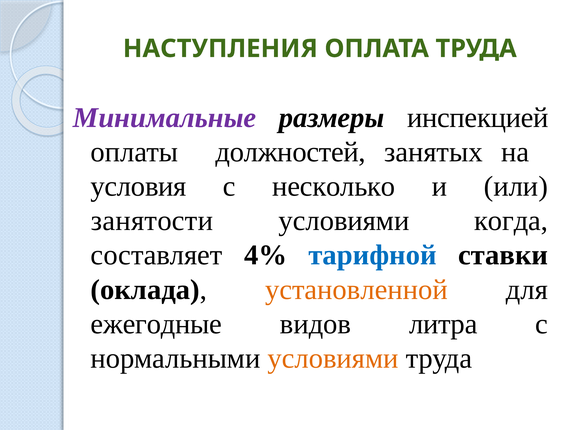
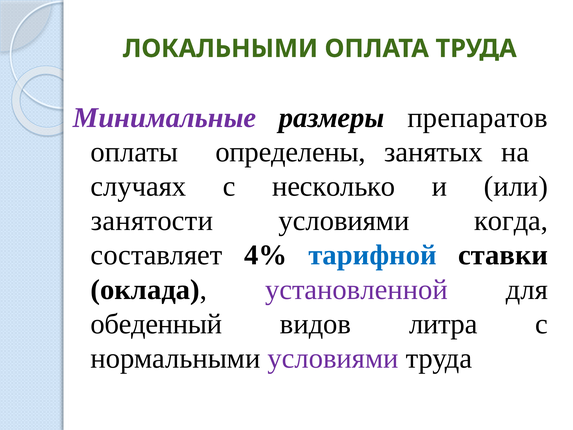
НАСТУПЛЕНИЯ: НАСТУПЛЕНИЯ -> ЛОКАЛЬНЫМИ (220, 49)
инспекцией: инспекцией -> препаратов (478, 118)
должностей: должностей -> определены (291, 152)
условия: условия -> случаях (138, 186)
установленной colour: orange -> purple (356, 289)
ежегодные: ежегодные -> обеденный (156, 324)
условиями colour: orange -> purple (333, 358)
